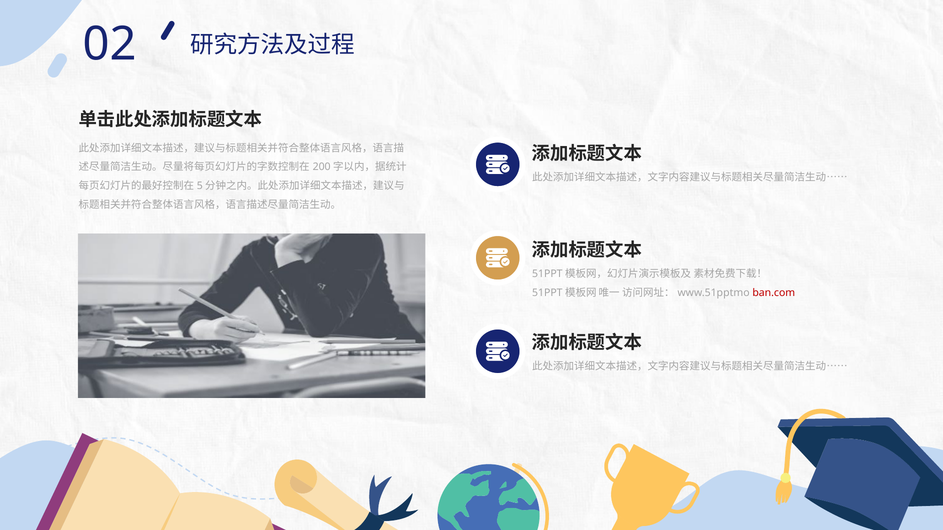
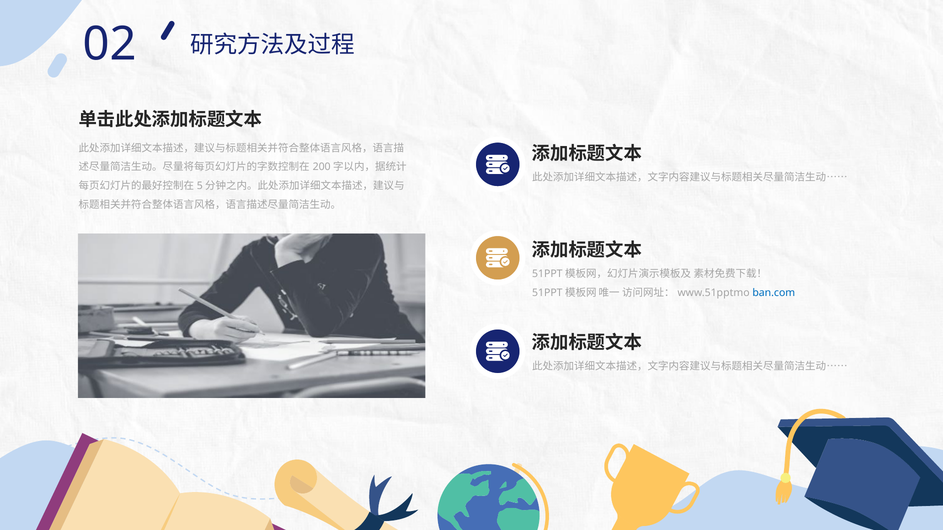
ban.com colour: red -> blue (774, 293)
